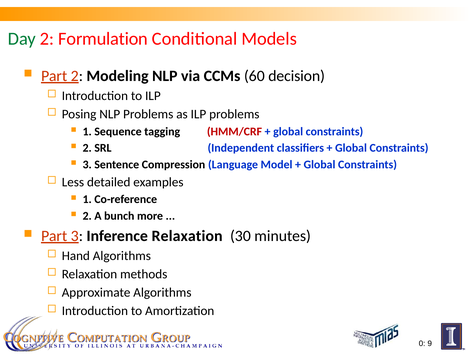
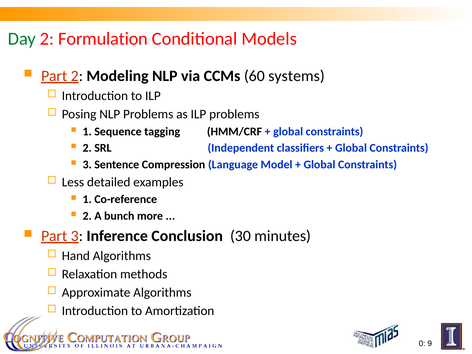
decision: decision -> systems (296, 76)
HMM/CRF colour: red -> black (234, 131)
Inference Relaxation: Relaxation -> Conclusion (187, 236)
